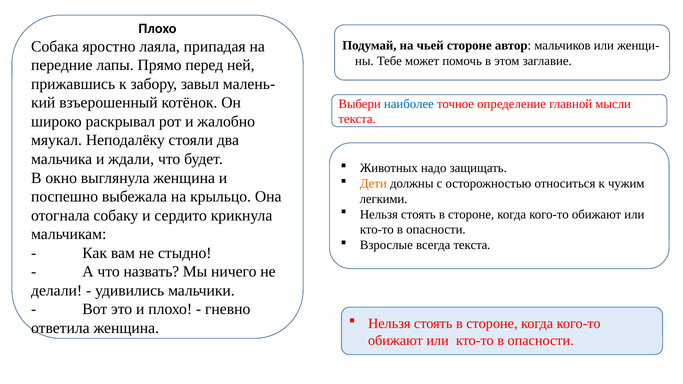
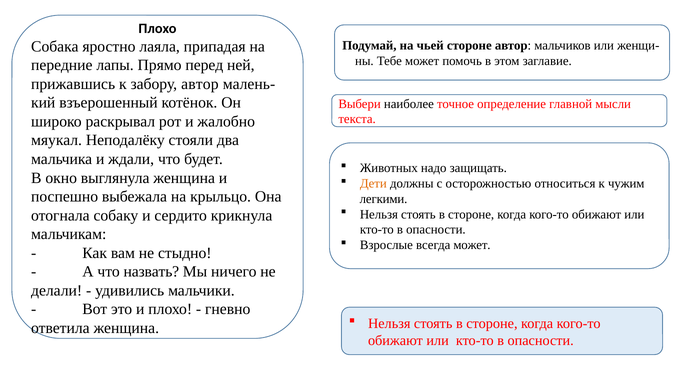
забору завыл: завыл -> автор (200, 84)
наиболее colour: blue -> black (409, 104)
всегда текста: текста -> может (472, 245)
